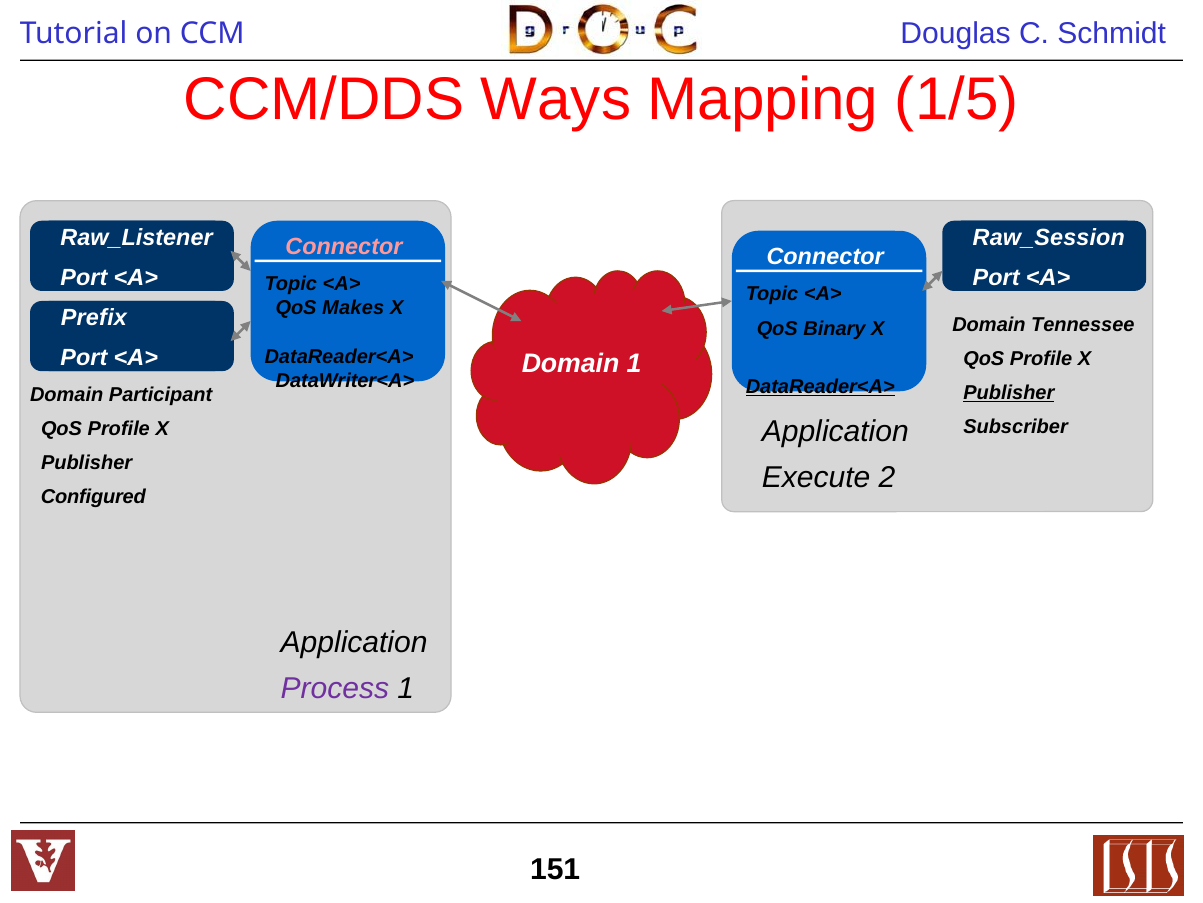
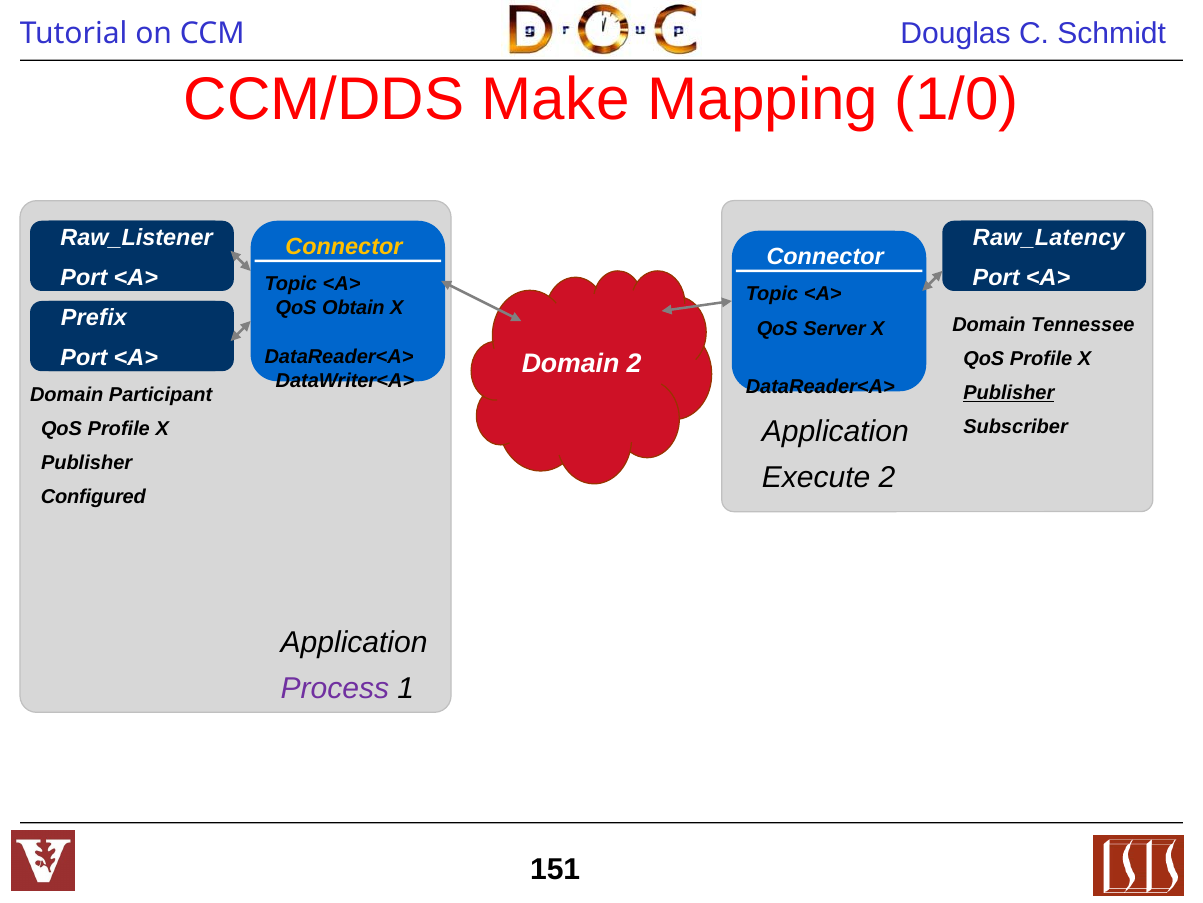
Ways: Ways -> Make (556, 99)
1/5: 1/5 -> 1/0 (957, 99)
Raw_Session: Raw_Session -> Raw_Latency (1049, 237)
Connector colour: pink -> yellow (344, 246)
Makes: Makes -> Obtain (353, 308)
Binary: Binary -> Server (835, 328)
Domain 1: 1 -> 2 (634, 364)
DataReader<A> underline: present -> none (820, 386)
